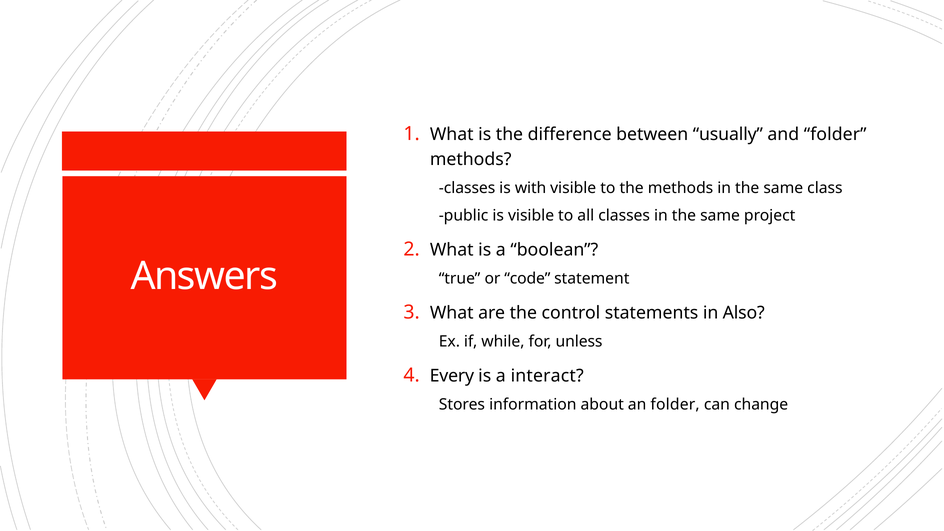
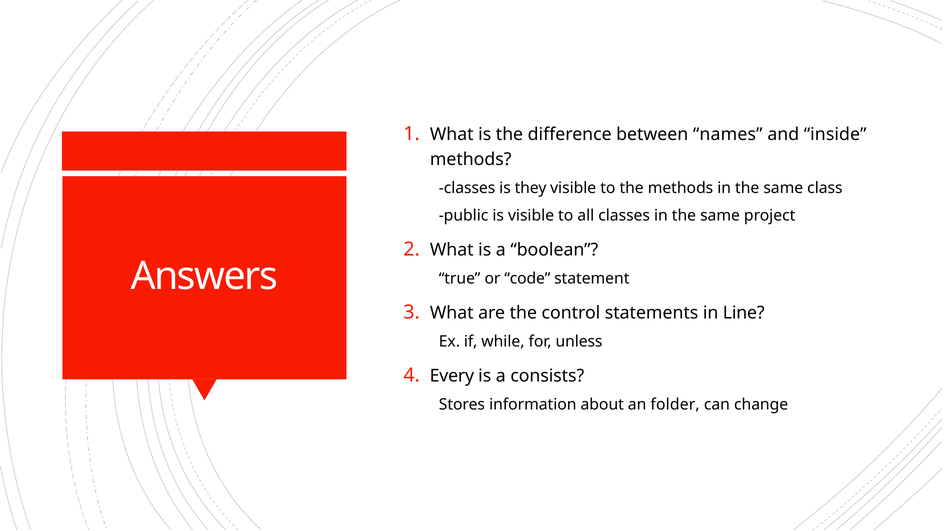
usually: usually -> names (728, 134)
and folder: folder -> inside (835, 134)
with: with -> they (531, 188)
Also: Also -> Line (744, 313)
interact: interact -> consists (547, 376)
